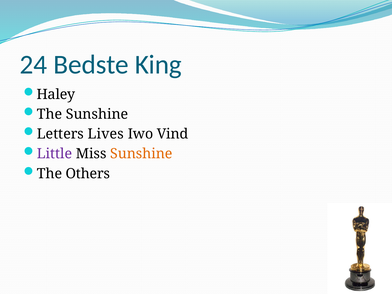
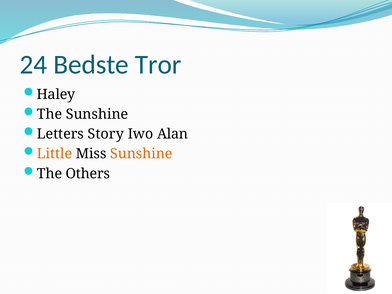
King: King -> Tror (158, 65)
Lives: Lives -> Story (106, 134)
Vind: Vind -> Alan (173, 134)
Little colour: purple -> orange (55, 154)
